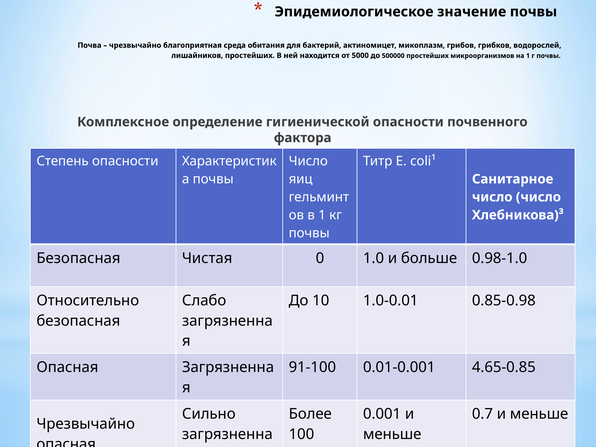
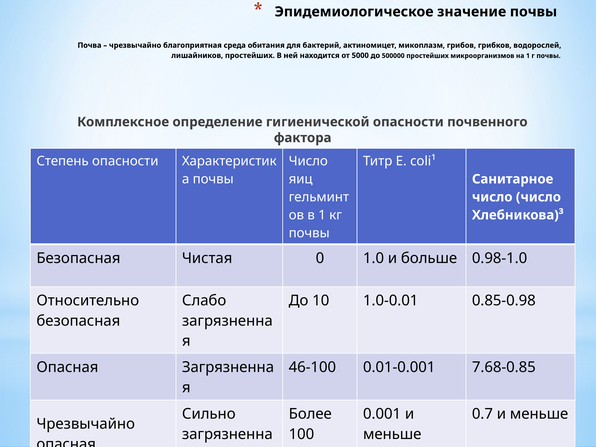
91-100: 91-100 -> 46-100 (312, 367)
4.65-0.85: 4.65-0.85 -> 7.68-0.85 (504, 367)
